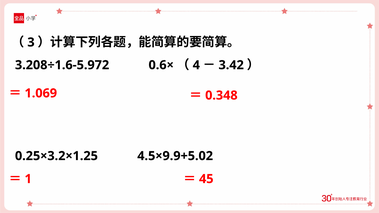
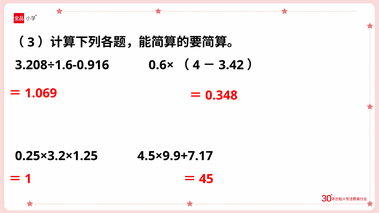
3.208÷1.6-5.972: 3.208÷1.6-5.972 -> 3.208÷1.6-0.916 (62, 65)
4.5×9.9+5.02: 4.5×9.9+5.02 -> 4.5×9.9+7.17 (175, 156)
